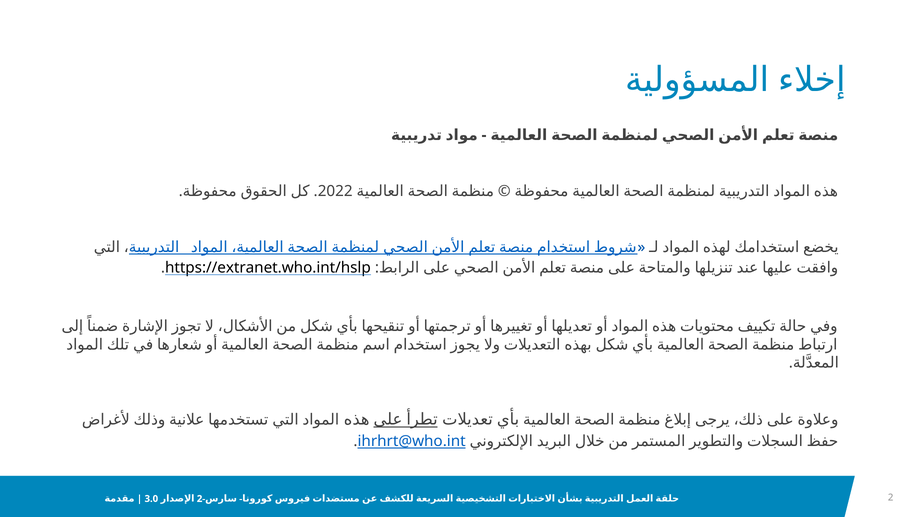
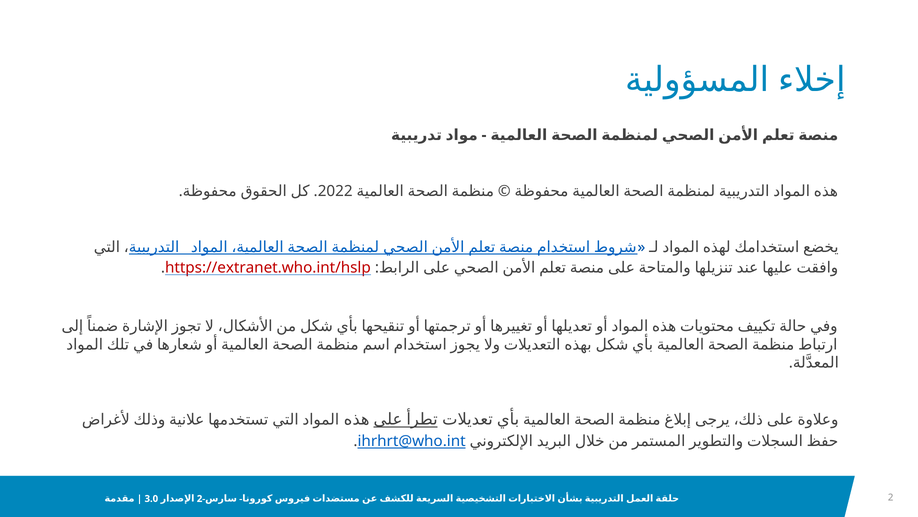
https://extranet.who.int/hslp colour: black -> red (268, 267)
